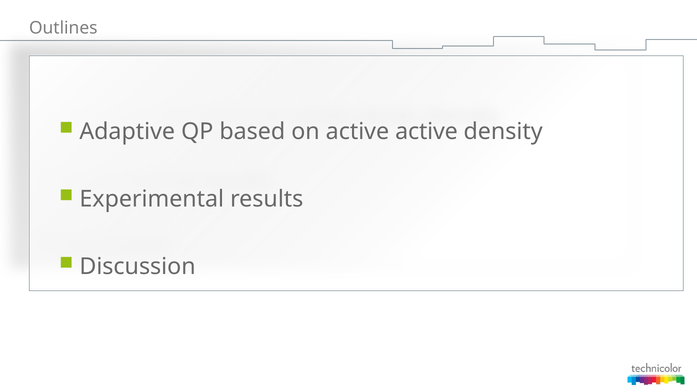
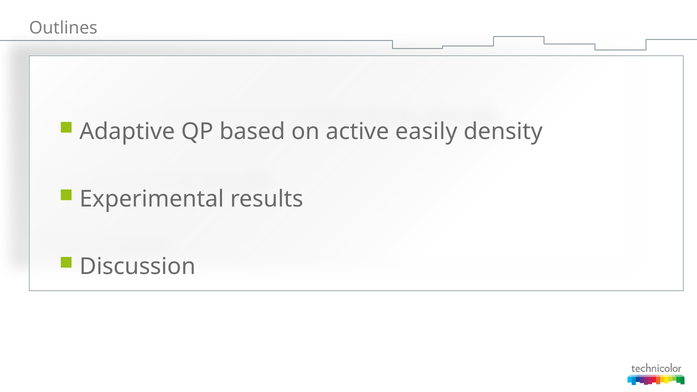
active active: active -> easily (426, 132)
